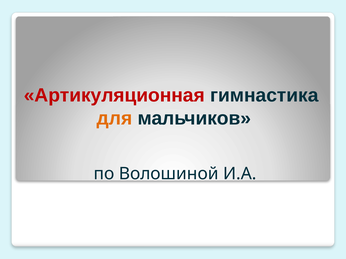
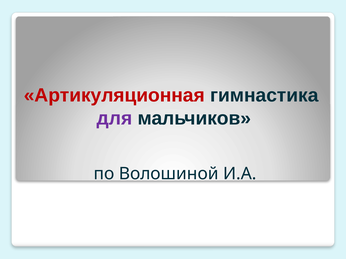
для colour: orange -> purple (114, 119)
